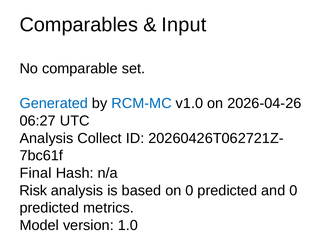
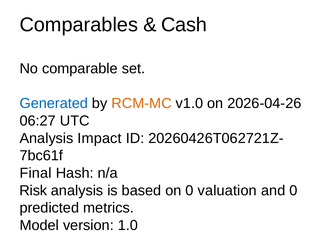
Input: Input -> Cash (184, 25)
RCM-MC colour: blue -> orange (142, 103)
Collect: Collect -> Impact (100, 138)
on 0 predicted: predicted -> valuation (227, 190)
